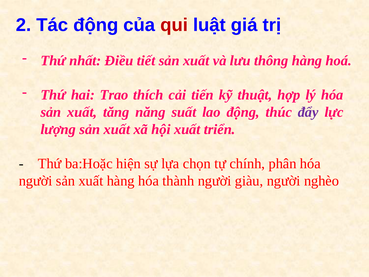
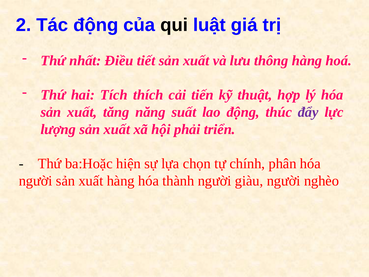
qui colour: red -> black (174, 25)
Trao: Trao -> Tích (114, 95)
hội xuất: xuất -> phải (187, 129)
